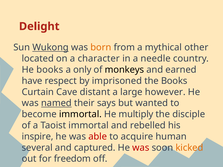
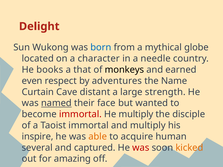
Wukong underline: present -> none (51, 47)
born colour: orange -> blue (101, 47)
other: other -> globe (196, 47)
only: only -> that (82, 70)
have: have -> even (32, 81)
imprisoned: imprisoned -> adventures (117, 81)
the Books: Books -> Name (174, 81)
however: however -> strength (165, 92)
says: says -> face (106, 103)
immortal colour: black -> red (80, 114)
and rebelled: rebelled -> multiply (148, 126)
able colour: red -> orange (98, 137)
freedom: freedom -> amazing (72, 159)
